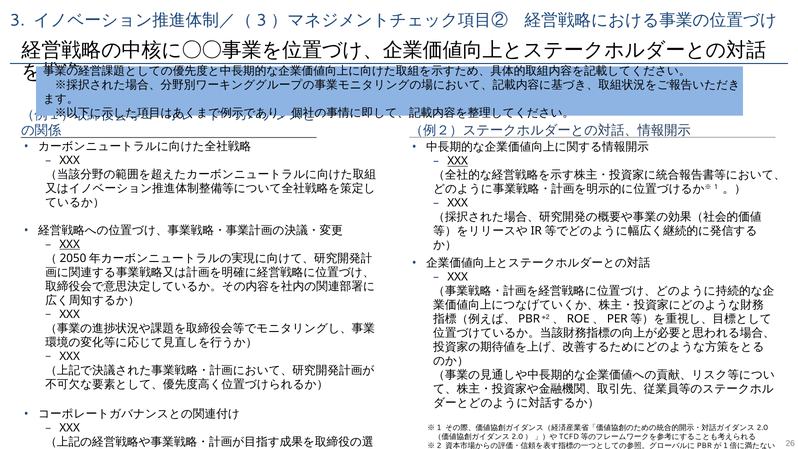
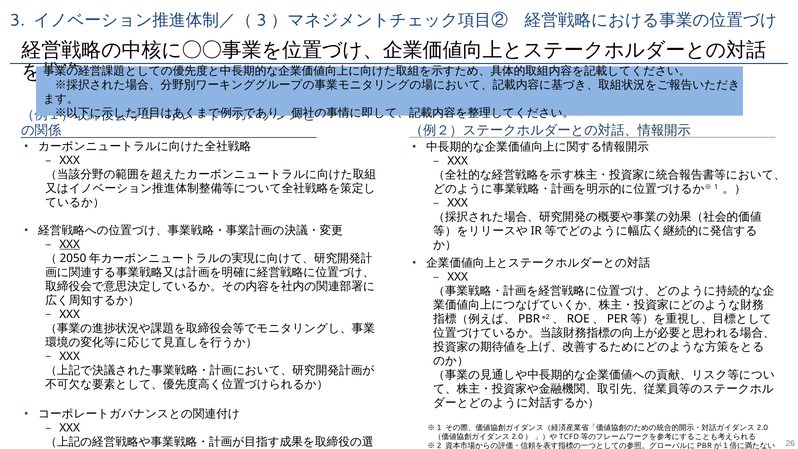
XXX underline: present -> none (458, 161)
